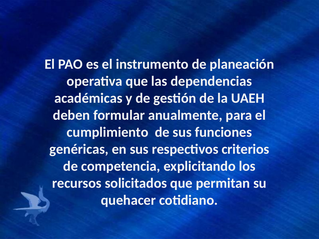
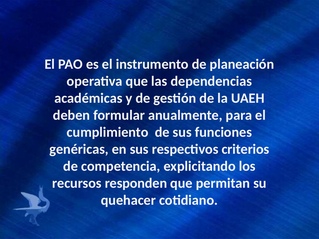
solicitados: solicitados -> responden (136, 183)
